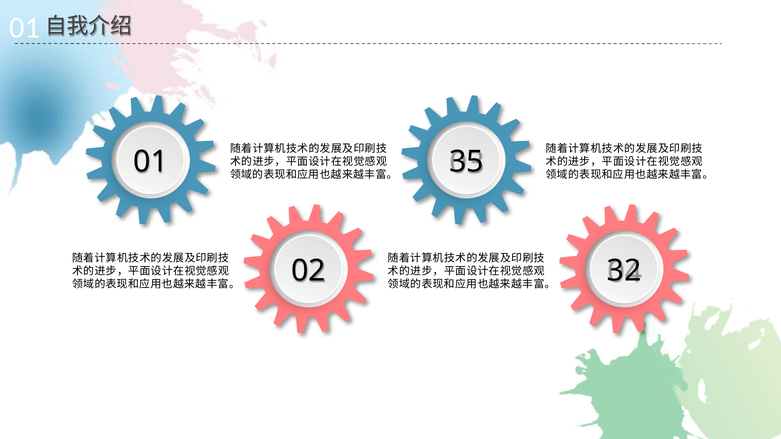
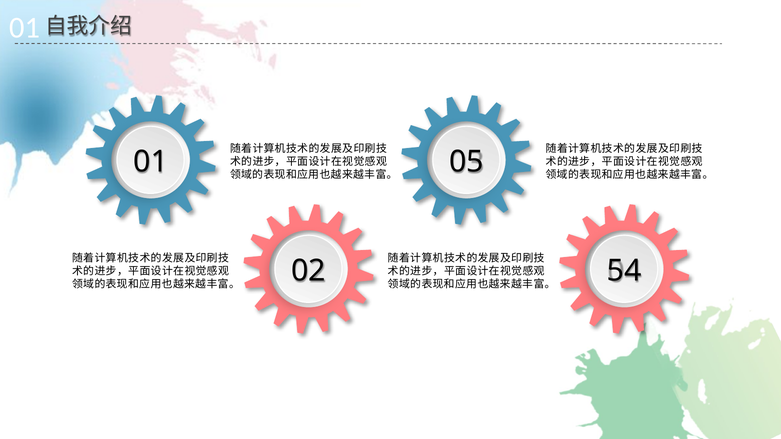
35: 35 -> 05 (466, 162)
32: 32 -> 54 (624, 271)
